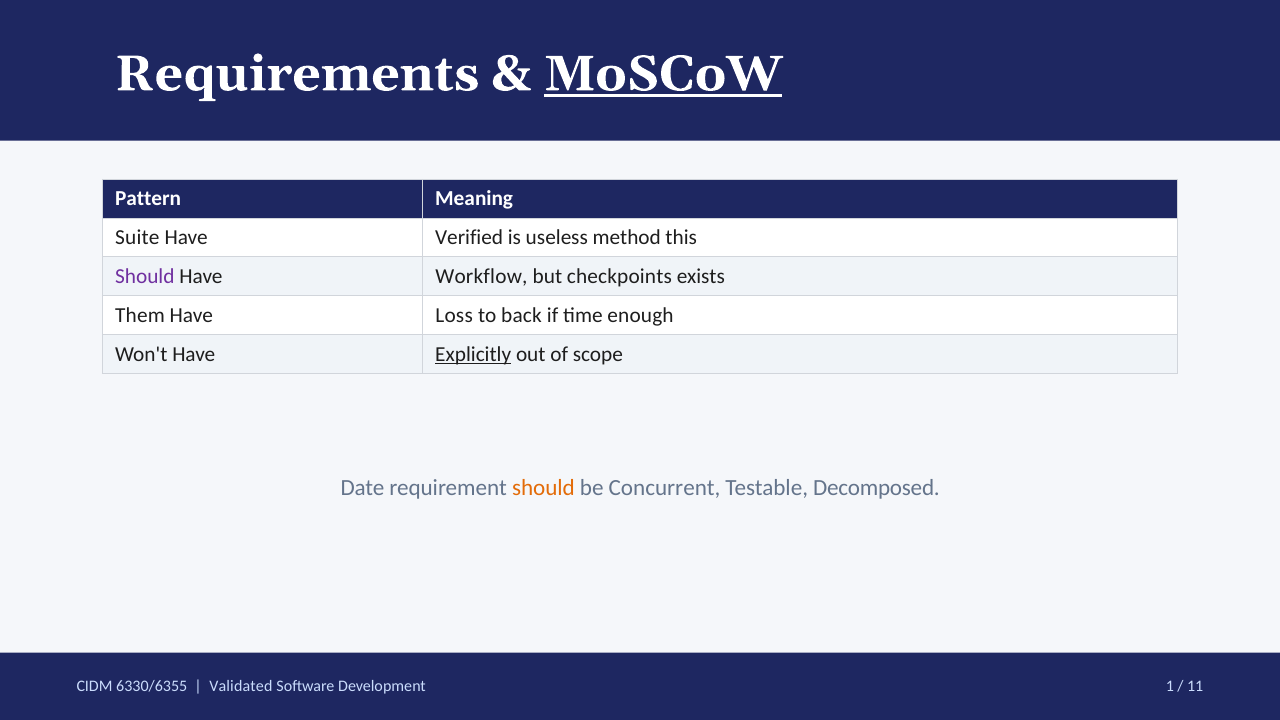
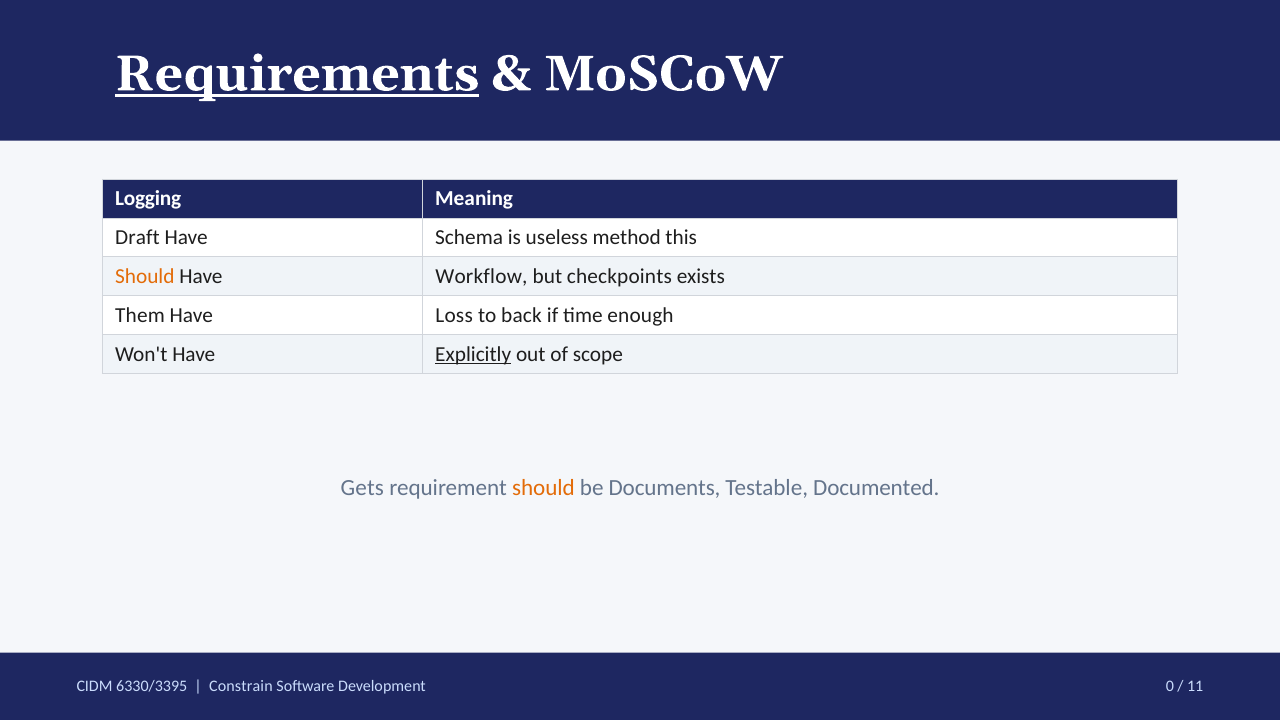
Requirements underline: none -> present (297, 74)
MoSCoW underline: present -> none (663, 74)
Pattern: Pattern -> Logging (148, 199)
Suite: Suite -> Draft (137, 238)
Verified: Verified -> Schema (469, 238)
Should colour: purple -> orange (145, 277)
Date: Date -> Gets (362, 488)
Concurrent: Concurrent -> Documents (665, 488)
Decomposed: Decomposed -> Documented (876, 488)
6330/6355: 6330/6355 -> 6330/3395 (152, 686)
Validated: Validated -> Constrain (241, 686)
1: 1 -> 0 (1170, 686)
